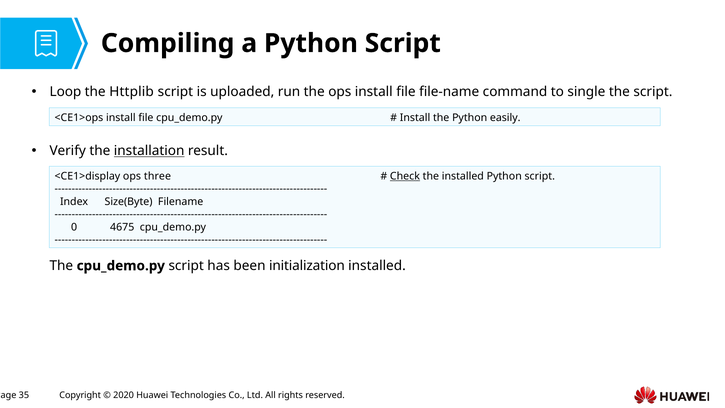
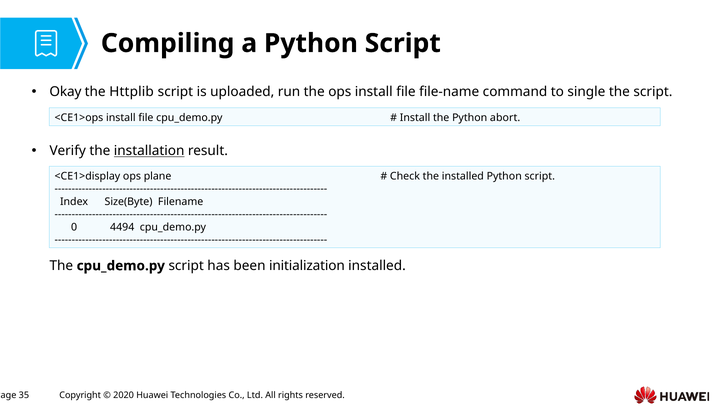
Loop: Loop -> Okay (65, 92)
easily: easily -> abort (505, 117)
three: three -> plane (158, 176)
Check underline: present -> none (405, 176)
4675: 4675 -> 4494 (122, 227)
